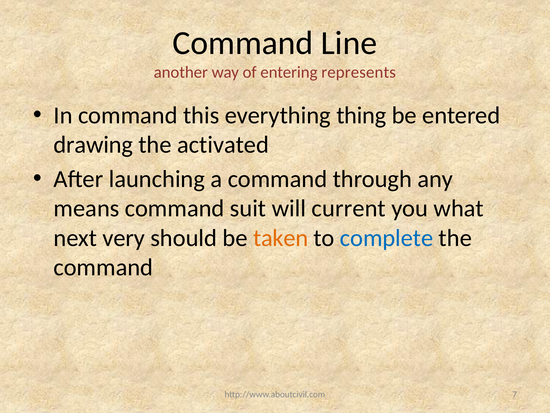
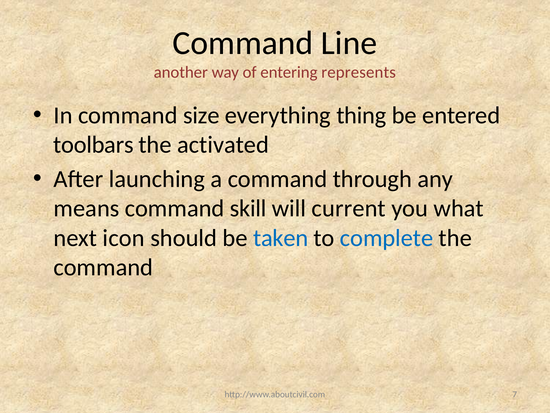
this: this -> size (201, 115)
drawing: drawing -> toolbars (93, 145)
suit: suit -> skill (248, 208)
very: very -> icon (124, 238)
taken colour: orange -> blue (281, 238)
